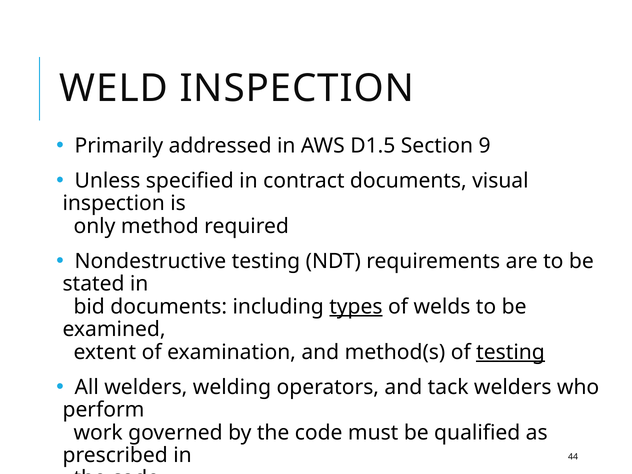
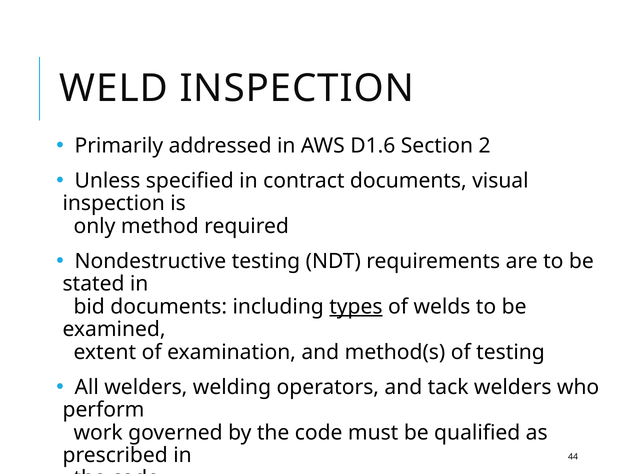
D1.5: D1.5 -> D1.6 (373, 146)
9: 9 -> 2 (485, 146)
testing underline: present -> none (511, 352)
